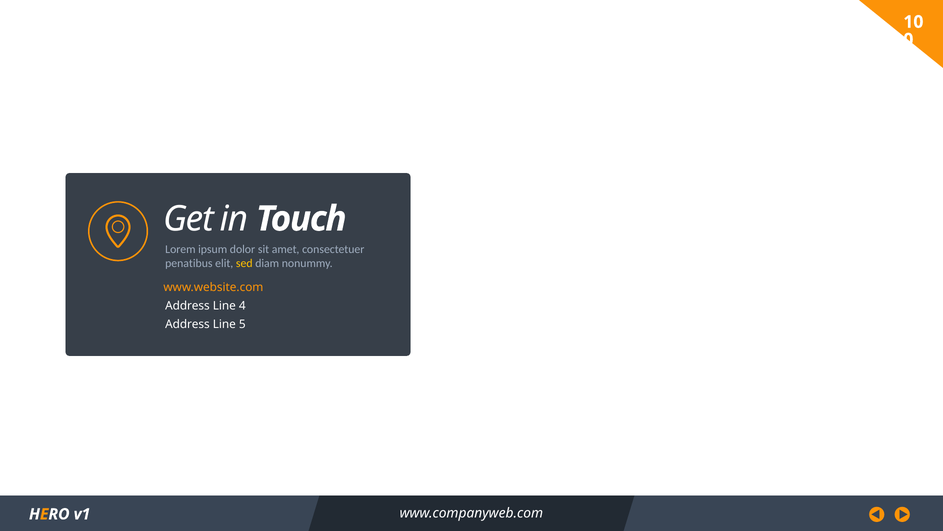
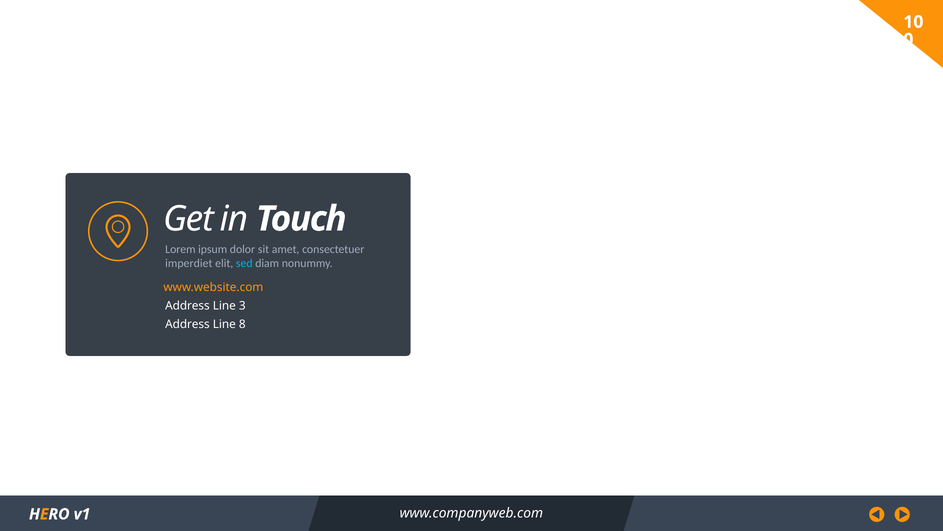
penatibus: penatibus -> imperdiet (189, 263)
sed colour: yellow -> light blue (244, 263)
4: 4 -> 3 (242, 306)
5: 5 -> 8 (242, 324)
